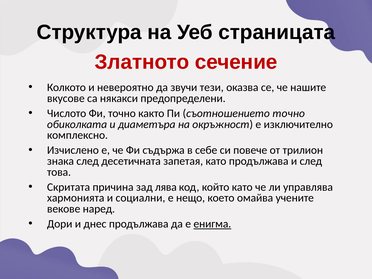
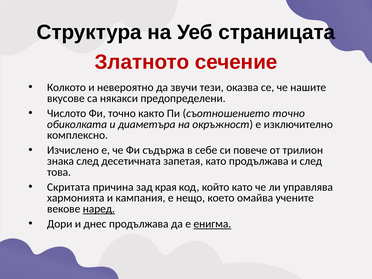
лява: лява -> края (166, 187)
социални: социални -> кампания (140, 198)
наред underline: none -> present (99, 209)
